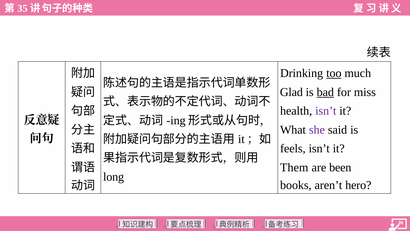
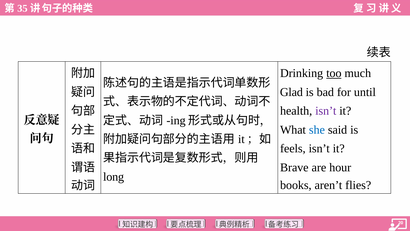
bad underline: present -> none (325, 92)
miss: miss -> until (365, 92)
she colour: purple -> blue (317, 130)
Them: Them -> Brave (294, 167)
been: been -> hour (340, 167)
hero: hero -> flies (358, 185)
